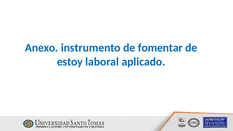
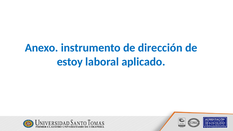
fomentar: fomentar -> dirección (160, 48)
